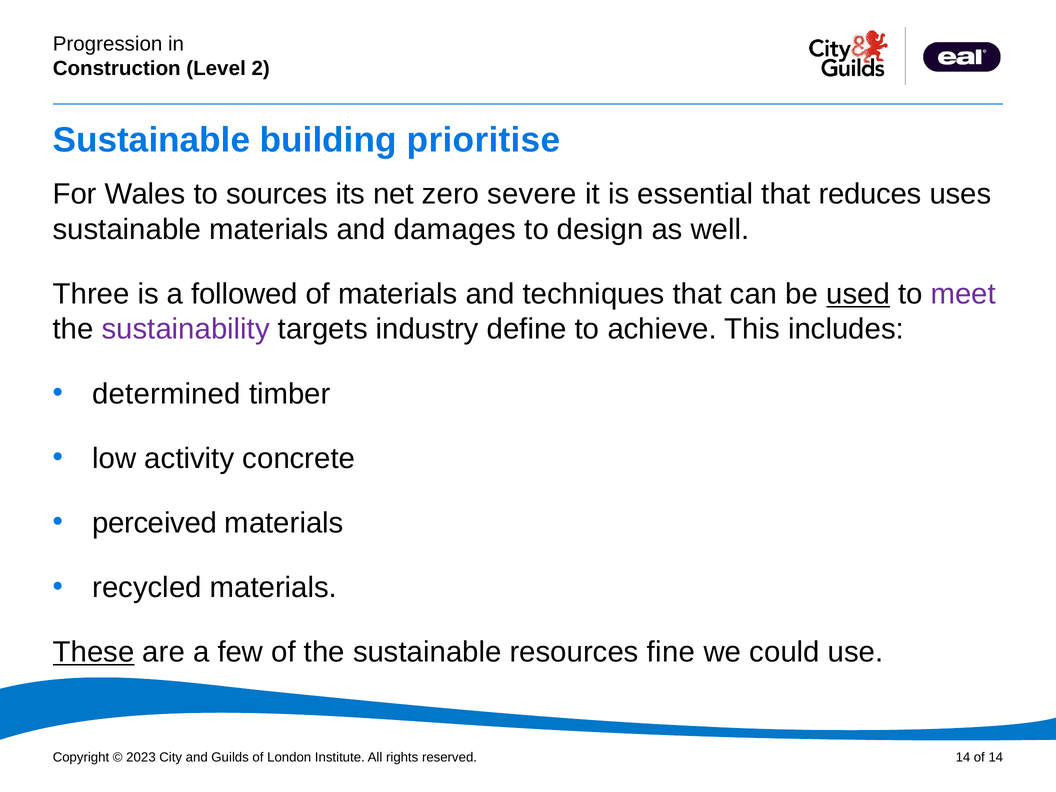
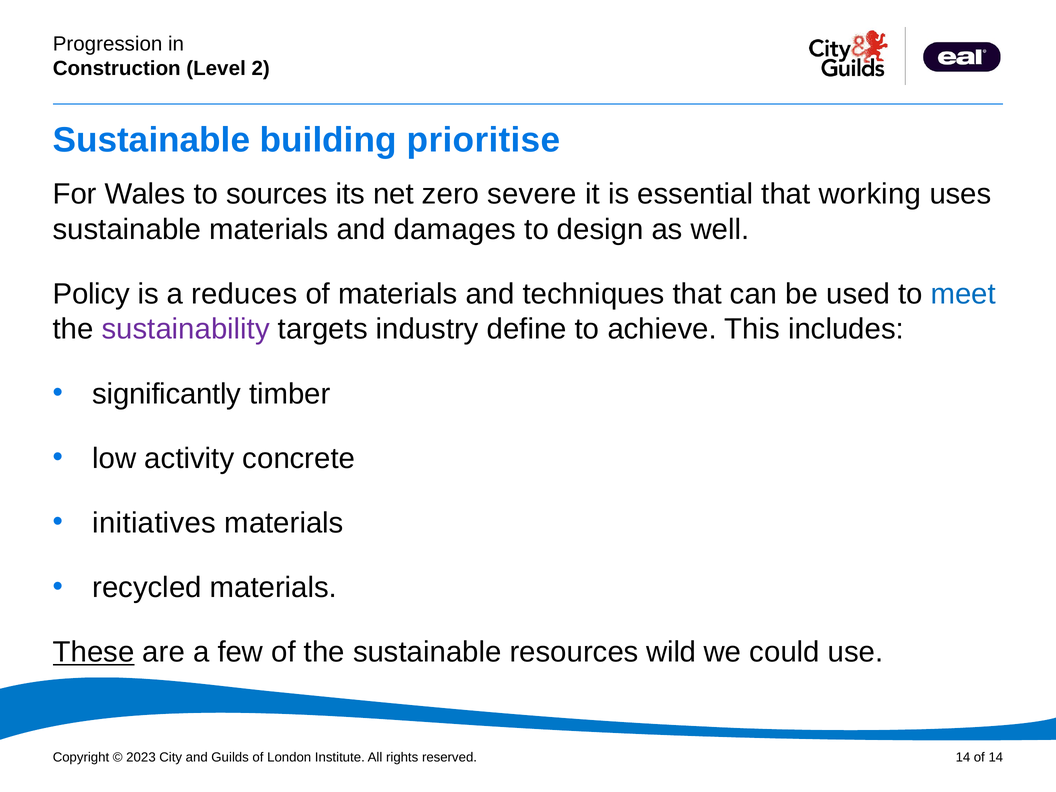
reduces: reduces -> working (870, 194)
Three: Three -> Policy (91, 294)
followed: followed -> reduces (244, 294)
used underline: present -> none (858, 294)
meet colour: purple -> blue (963, 294)
determined: determined -> significantly (167, 394)
perceived: perceived -> initiatives (154, 523)
fine: fine -> wild (671, 652)
